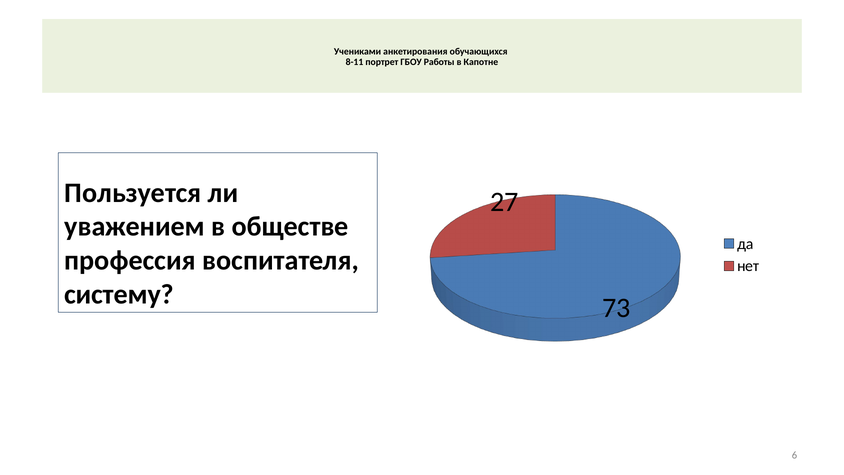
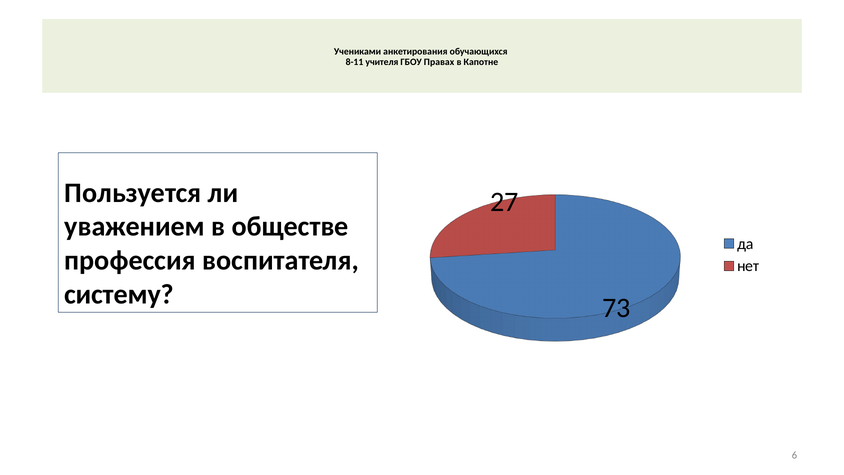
портрет: портрет -> учителя (382, 62)
Работы: Работы -> Правах (439, 62)
